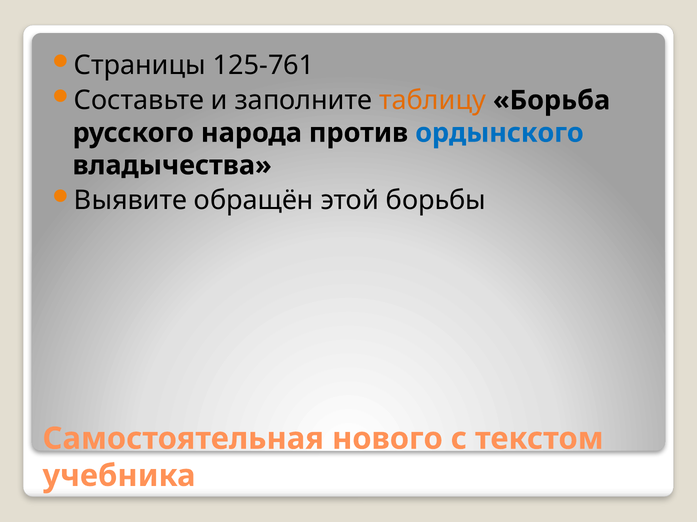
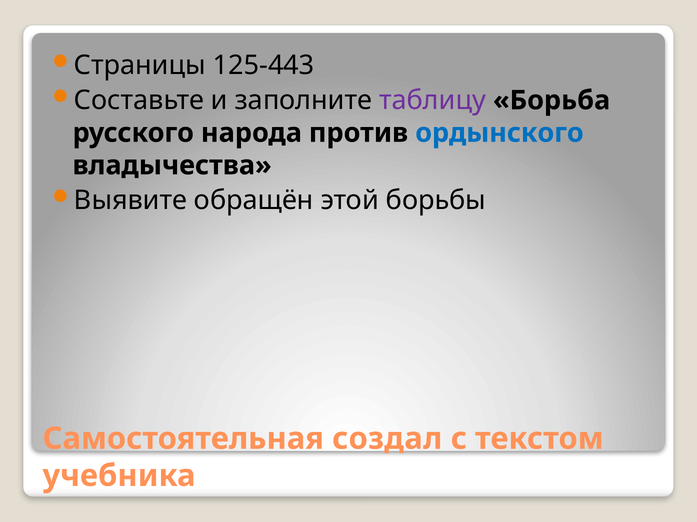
125-761: 125-761 -> 125-443 (264, 66)
таблицу colour: orange -> purple (432, 101)
нового: нового -> создал (387, 439)
